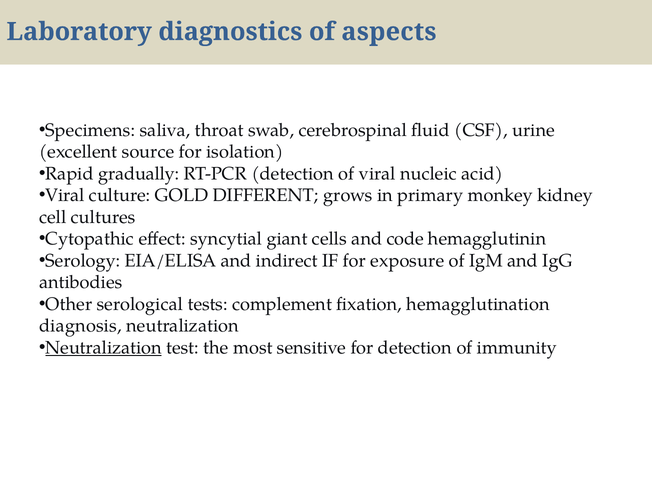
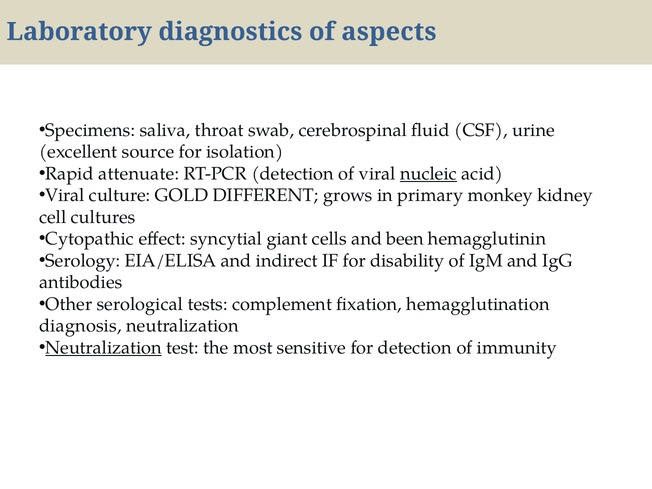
gradually: gradually -> attenuate (139, 174)
nucleic underline: none -> present (428, 174)
code: code -> been (405, 239)
exposure: exposure -> disability (407, 261)
